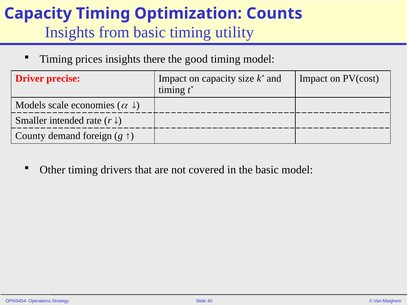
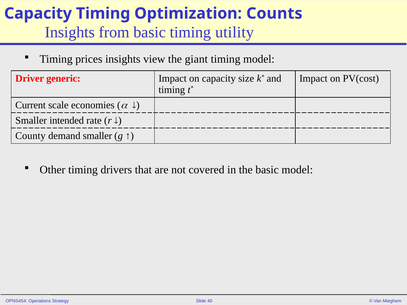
there: there -> view (154, 59)
good: good -> giant (196, 59)
precise: precise -> generic (63, 78)
Models: Models -> Current (31, 105)
demand foreign: foreign -> smaller (97, 136)
